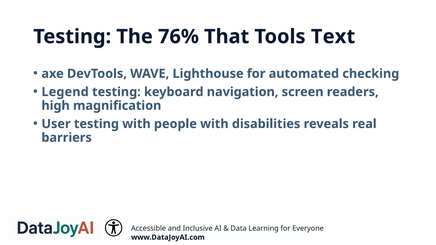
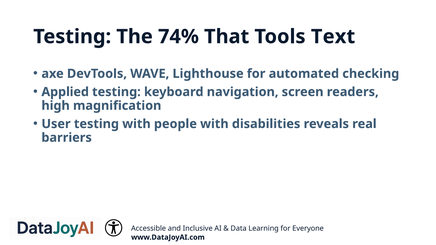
76%: 76% -> 74% (178, 37)
Legend: Legend -> Applied (65, 92)
